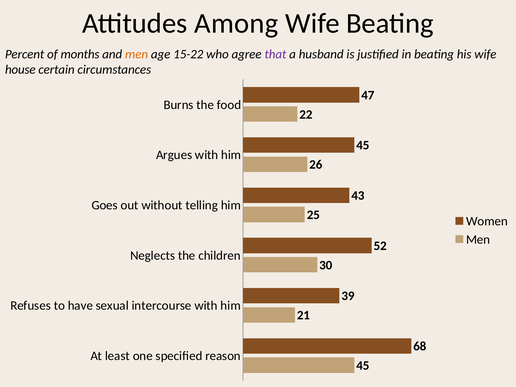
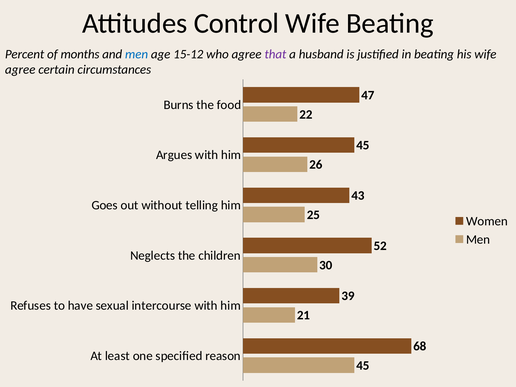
Among: Among -> Control (237, 23)
men colour: orange -> blue (137, 54)
15-22: 15-22 -> 15-12 (188, 54)
house: house -> agree (20, 70)
